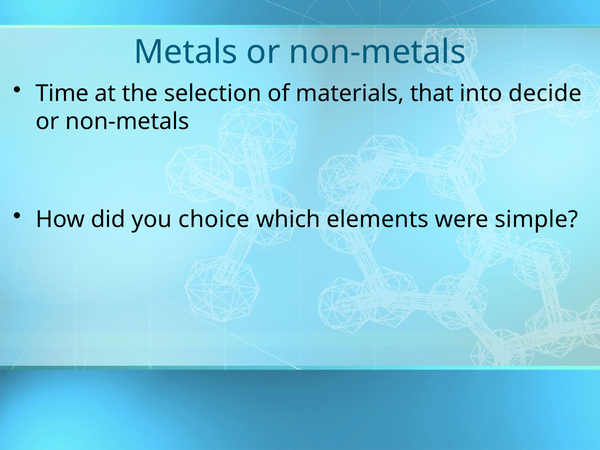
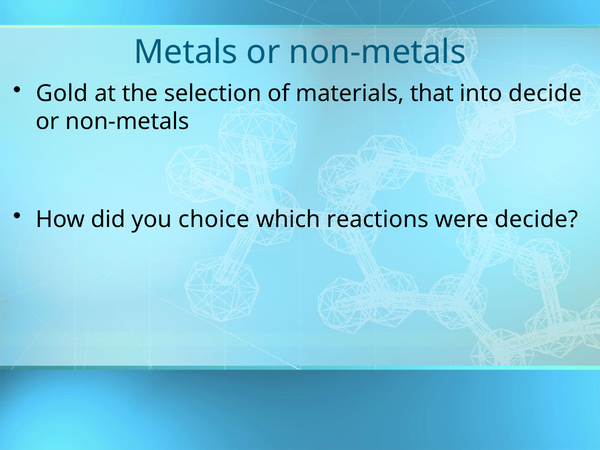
Time: Time -> Gold (62, 94)
elements: elements -> reactions (378, 220)
were simple: simple -> decide (536, 220)
